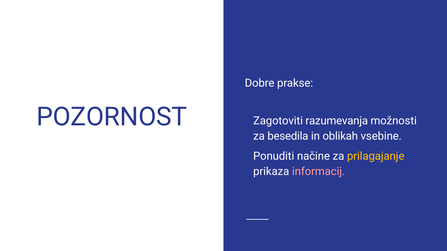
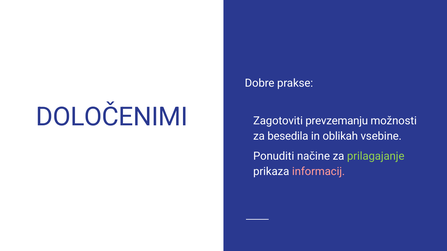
POZORNOST: POZORNOST -> DOLOČENIMI (112, 117)
razumevanja: razumevanja -> prevzemanju (337, 121)
prilagajanje colour: yellow -> light green (376, 156)
